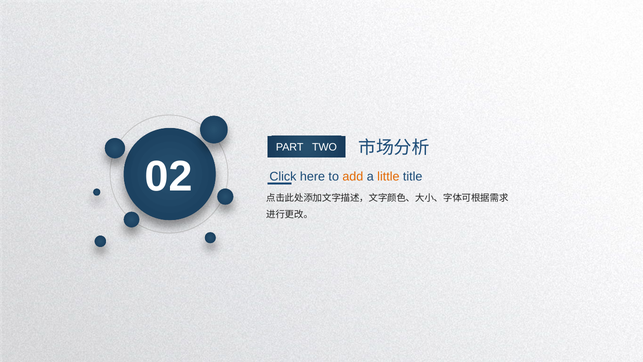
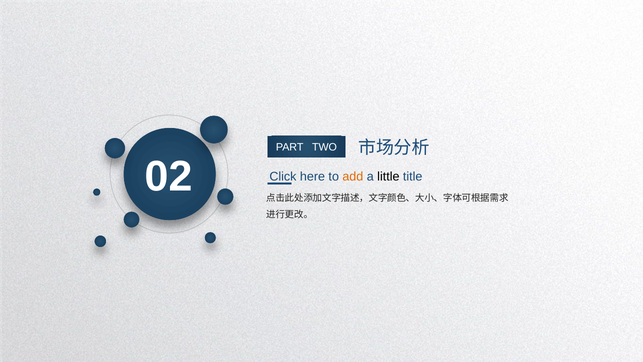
little colour: orange -> black (388, 177)
